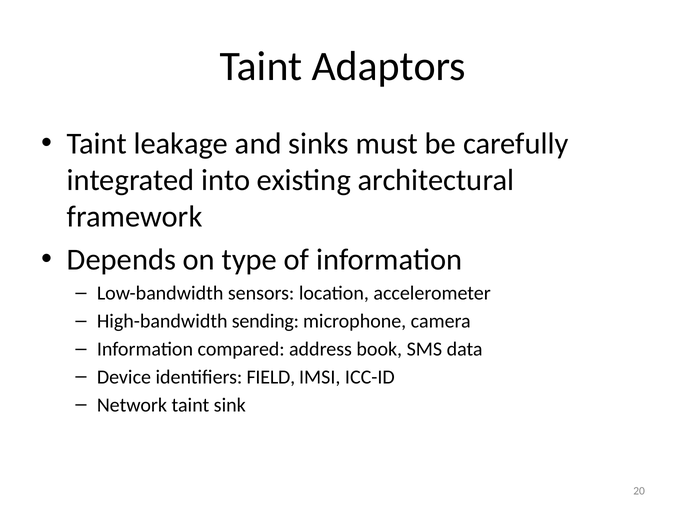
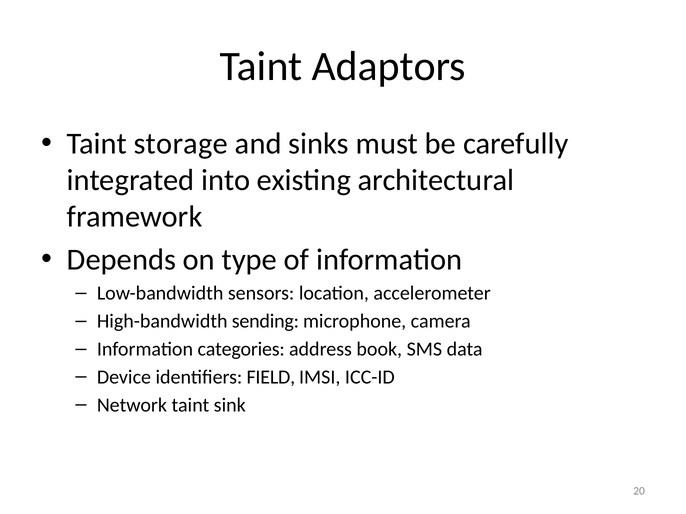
leakage: leakage -> storage (181, 144)
compared: compared -> categories (241, 349)
